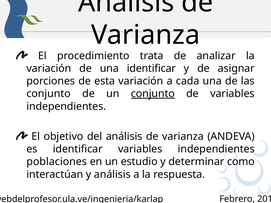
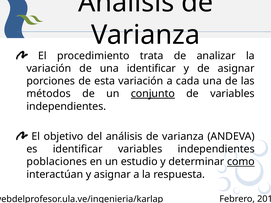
conjunto: conjunto -> métodos (49, 94)
como underline: none -> present (241, 162)
y análisis: análisis -> asignar (112, 175)
